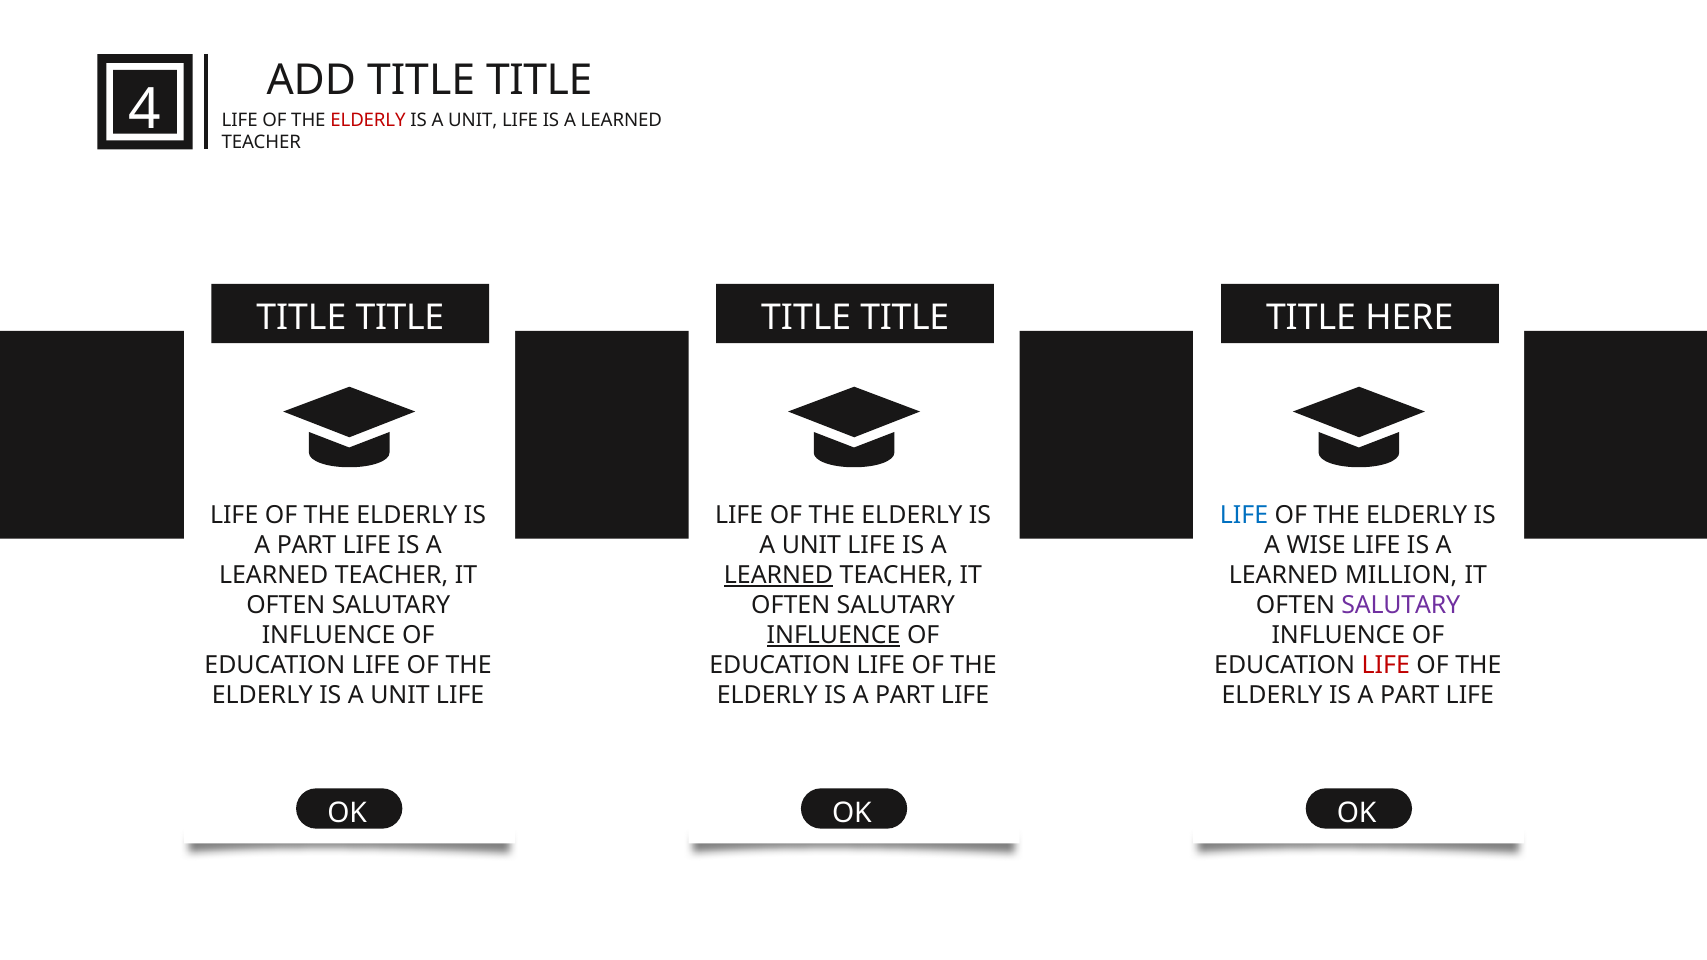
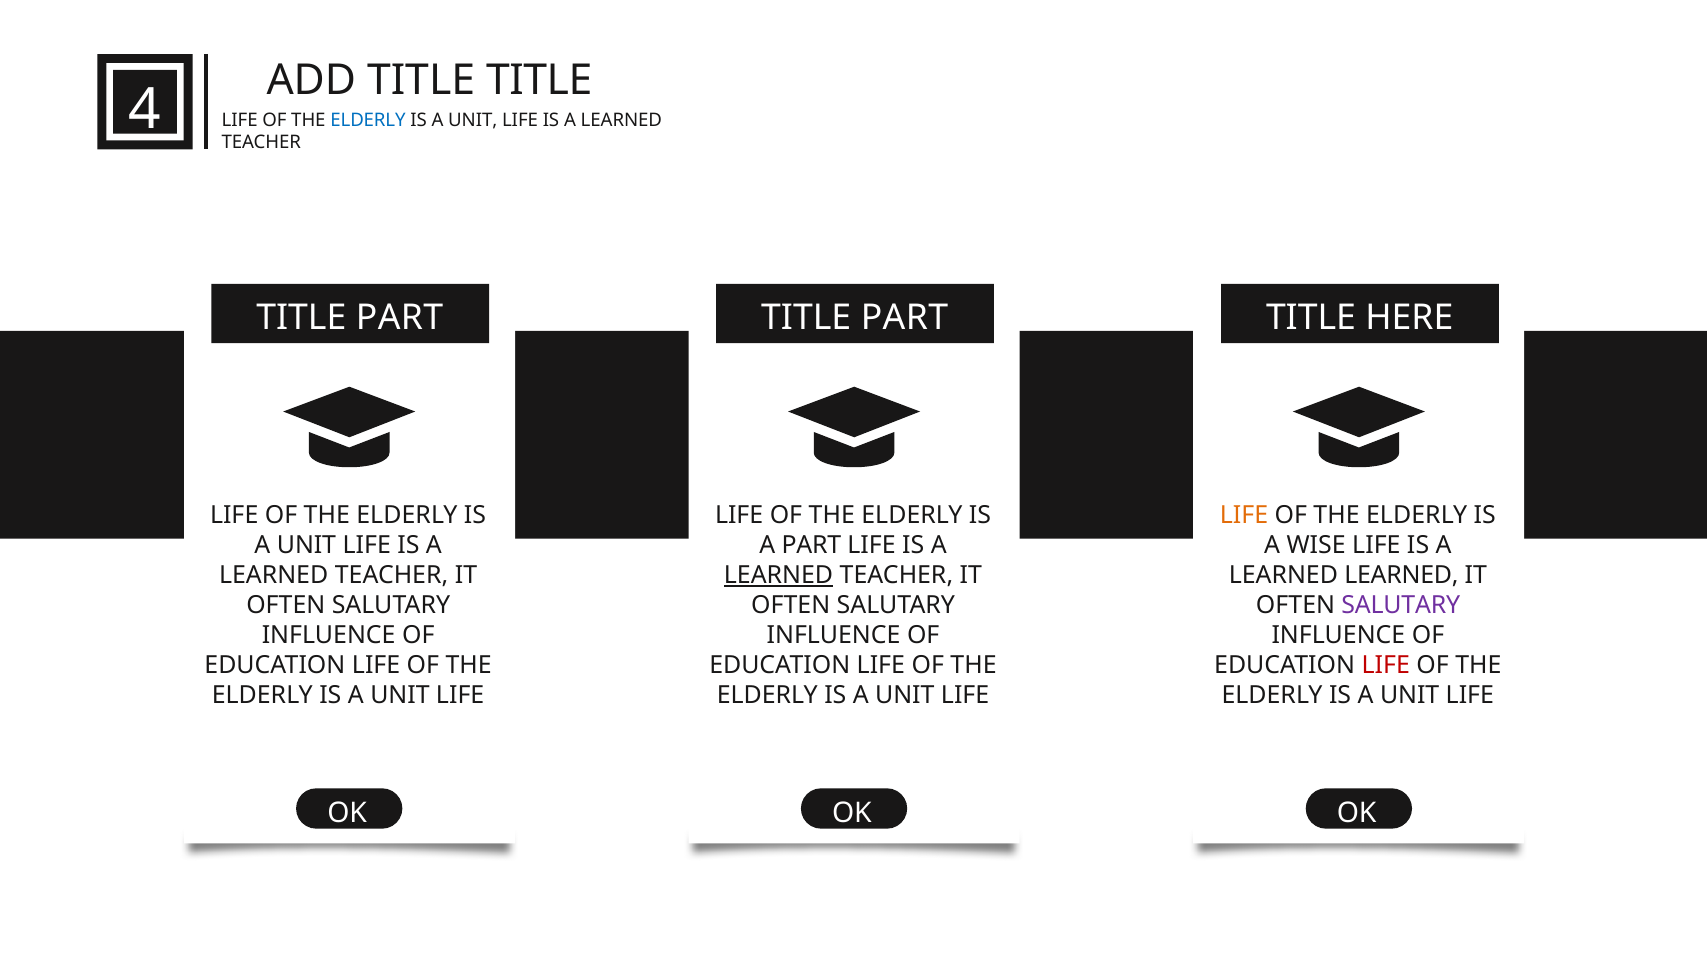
ELDERLY colour: red -> blue (368, 120)
TITLE: TITLE -> PART (400, 317)
TITLE: TITLE -> PART (904, 317)
LIFE colour: blue -> orange (1244, 516)
PART: PART -> UNIT (306, 546)
UNIT: UNIT -> PART (811, 546)
LEARNED MILLION: MILLION -> LEARNED (1401, 576)
INFLUENCE underline: present -> none (834, 635)
PART: PART -> UNIT (905, 695)
PART: PART -> UNIT (1410, 695)
